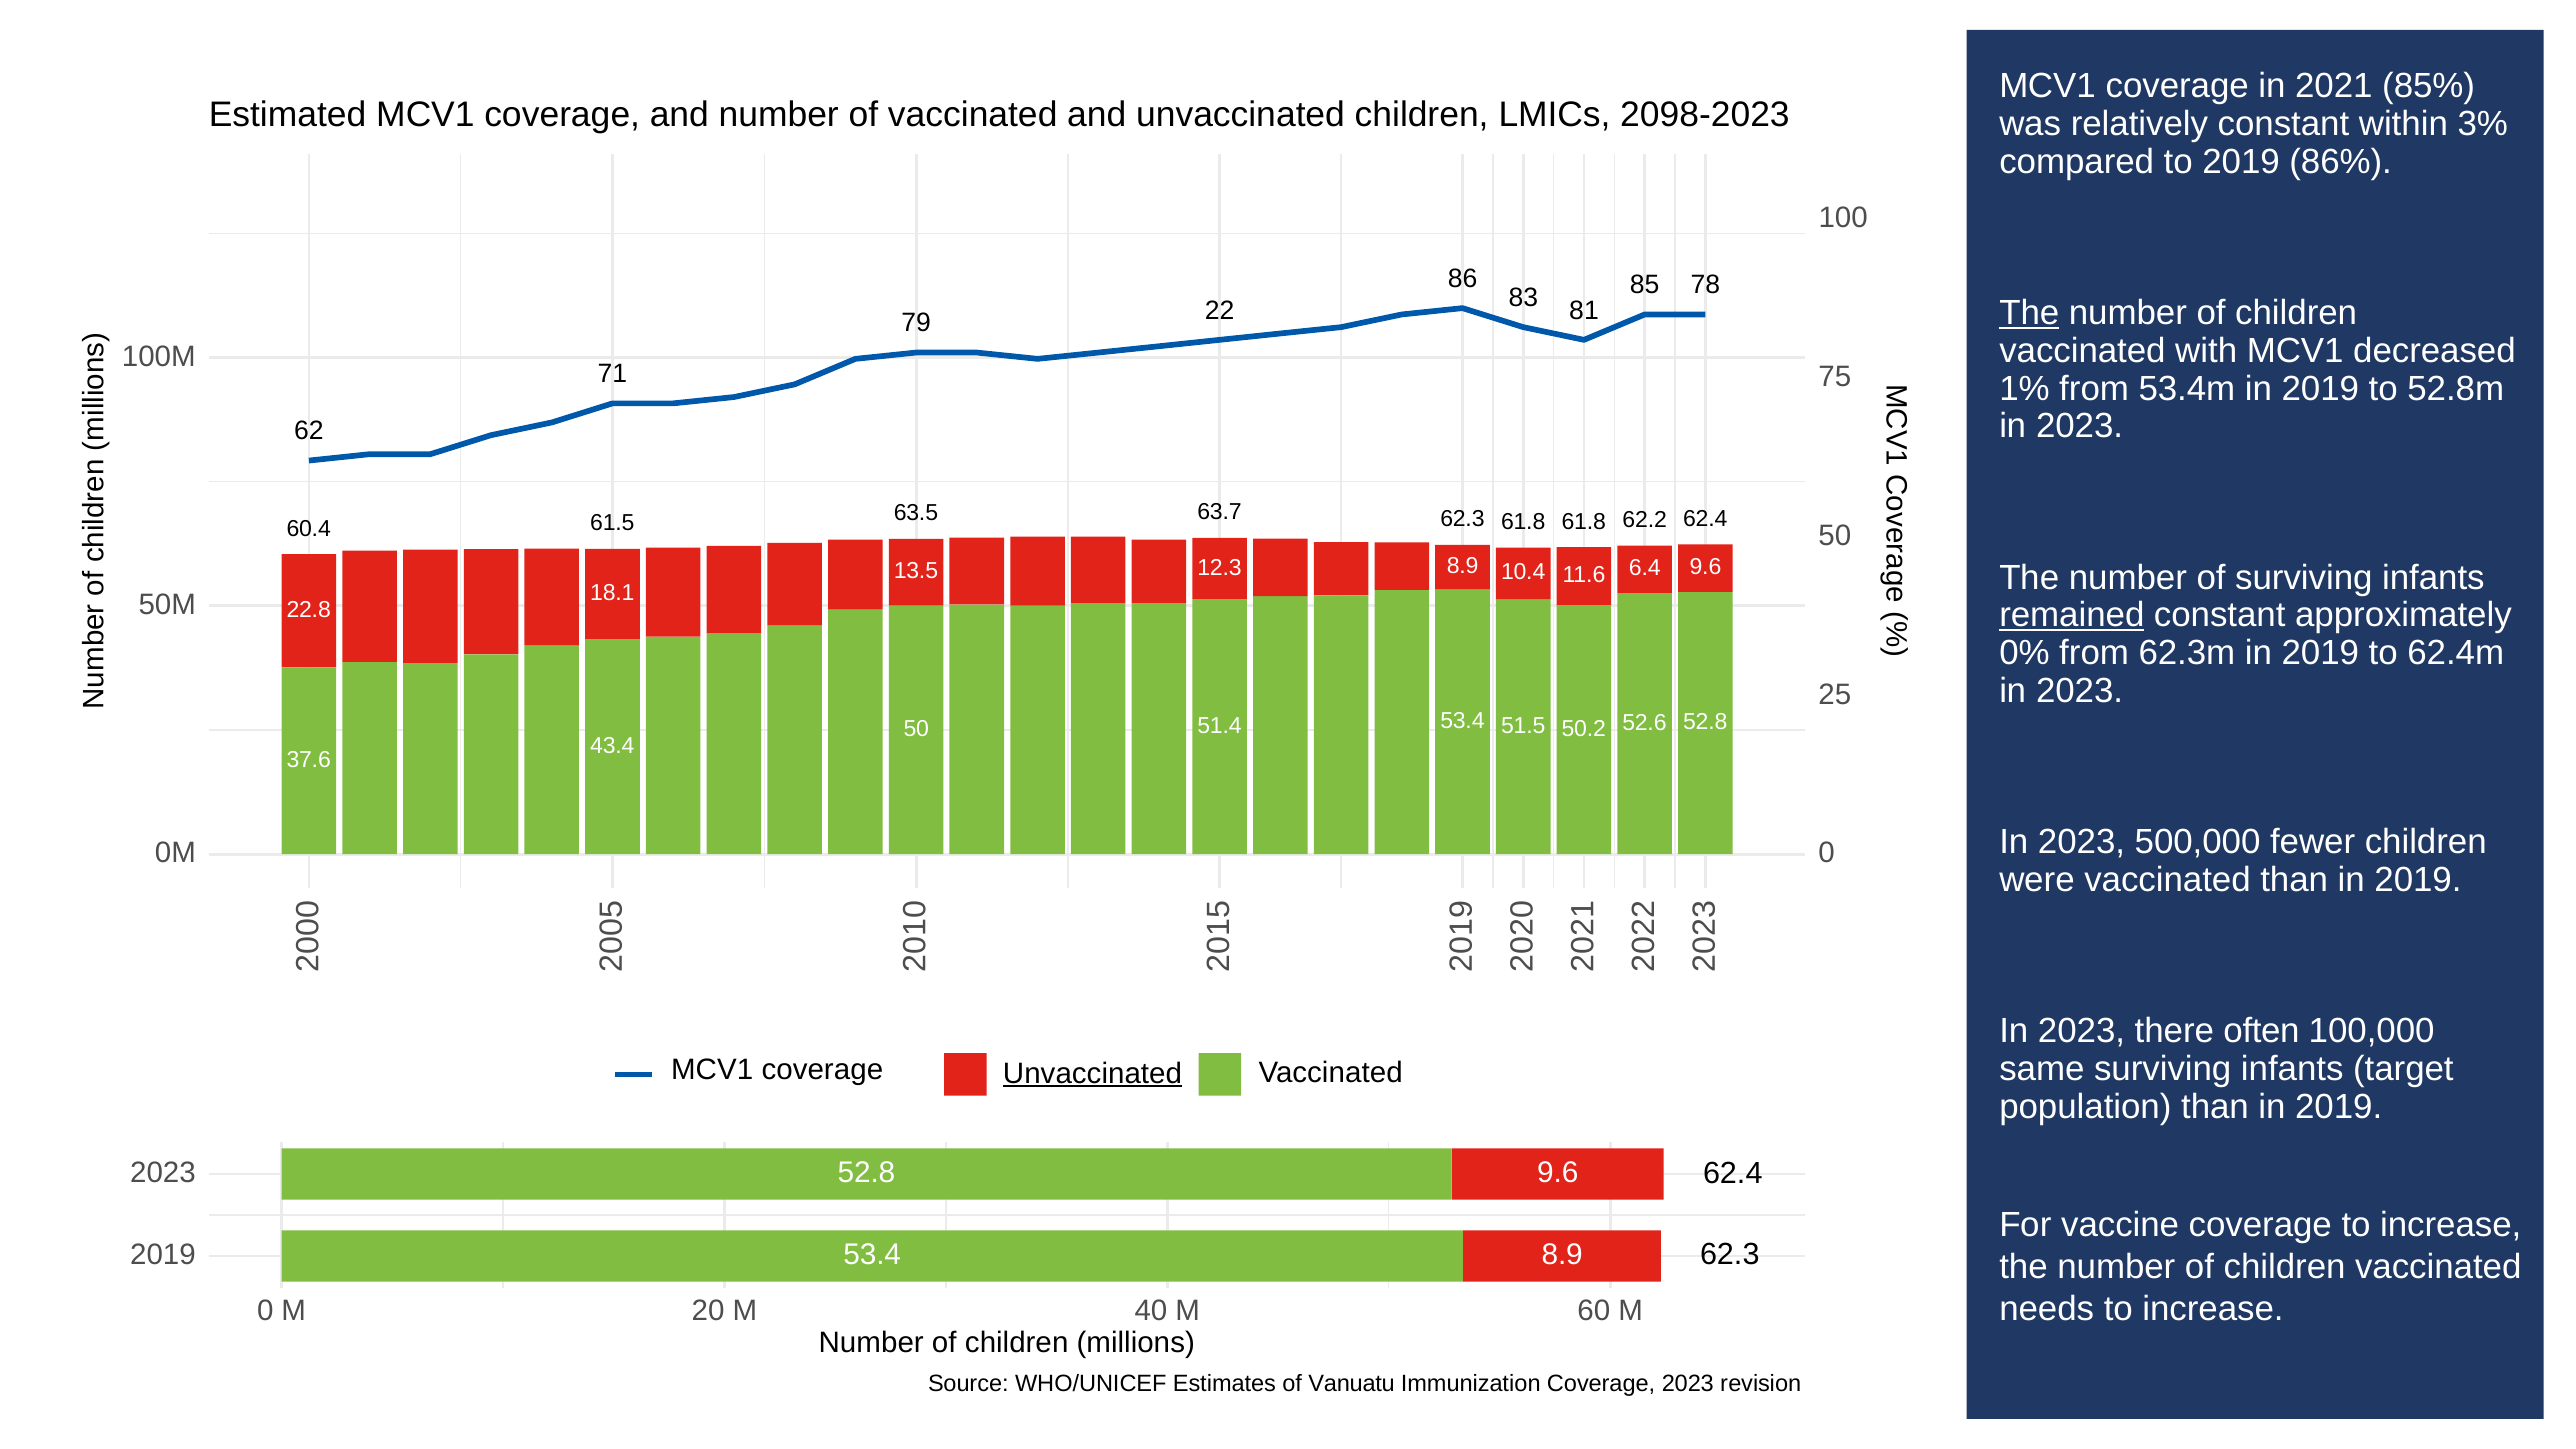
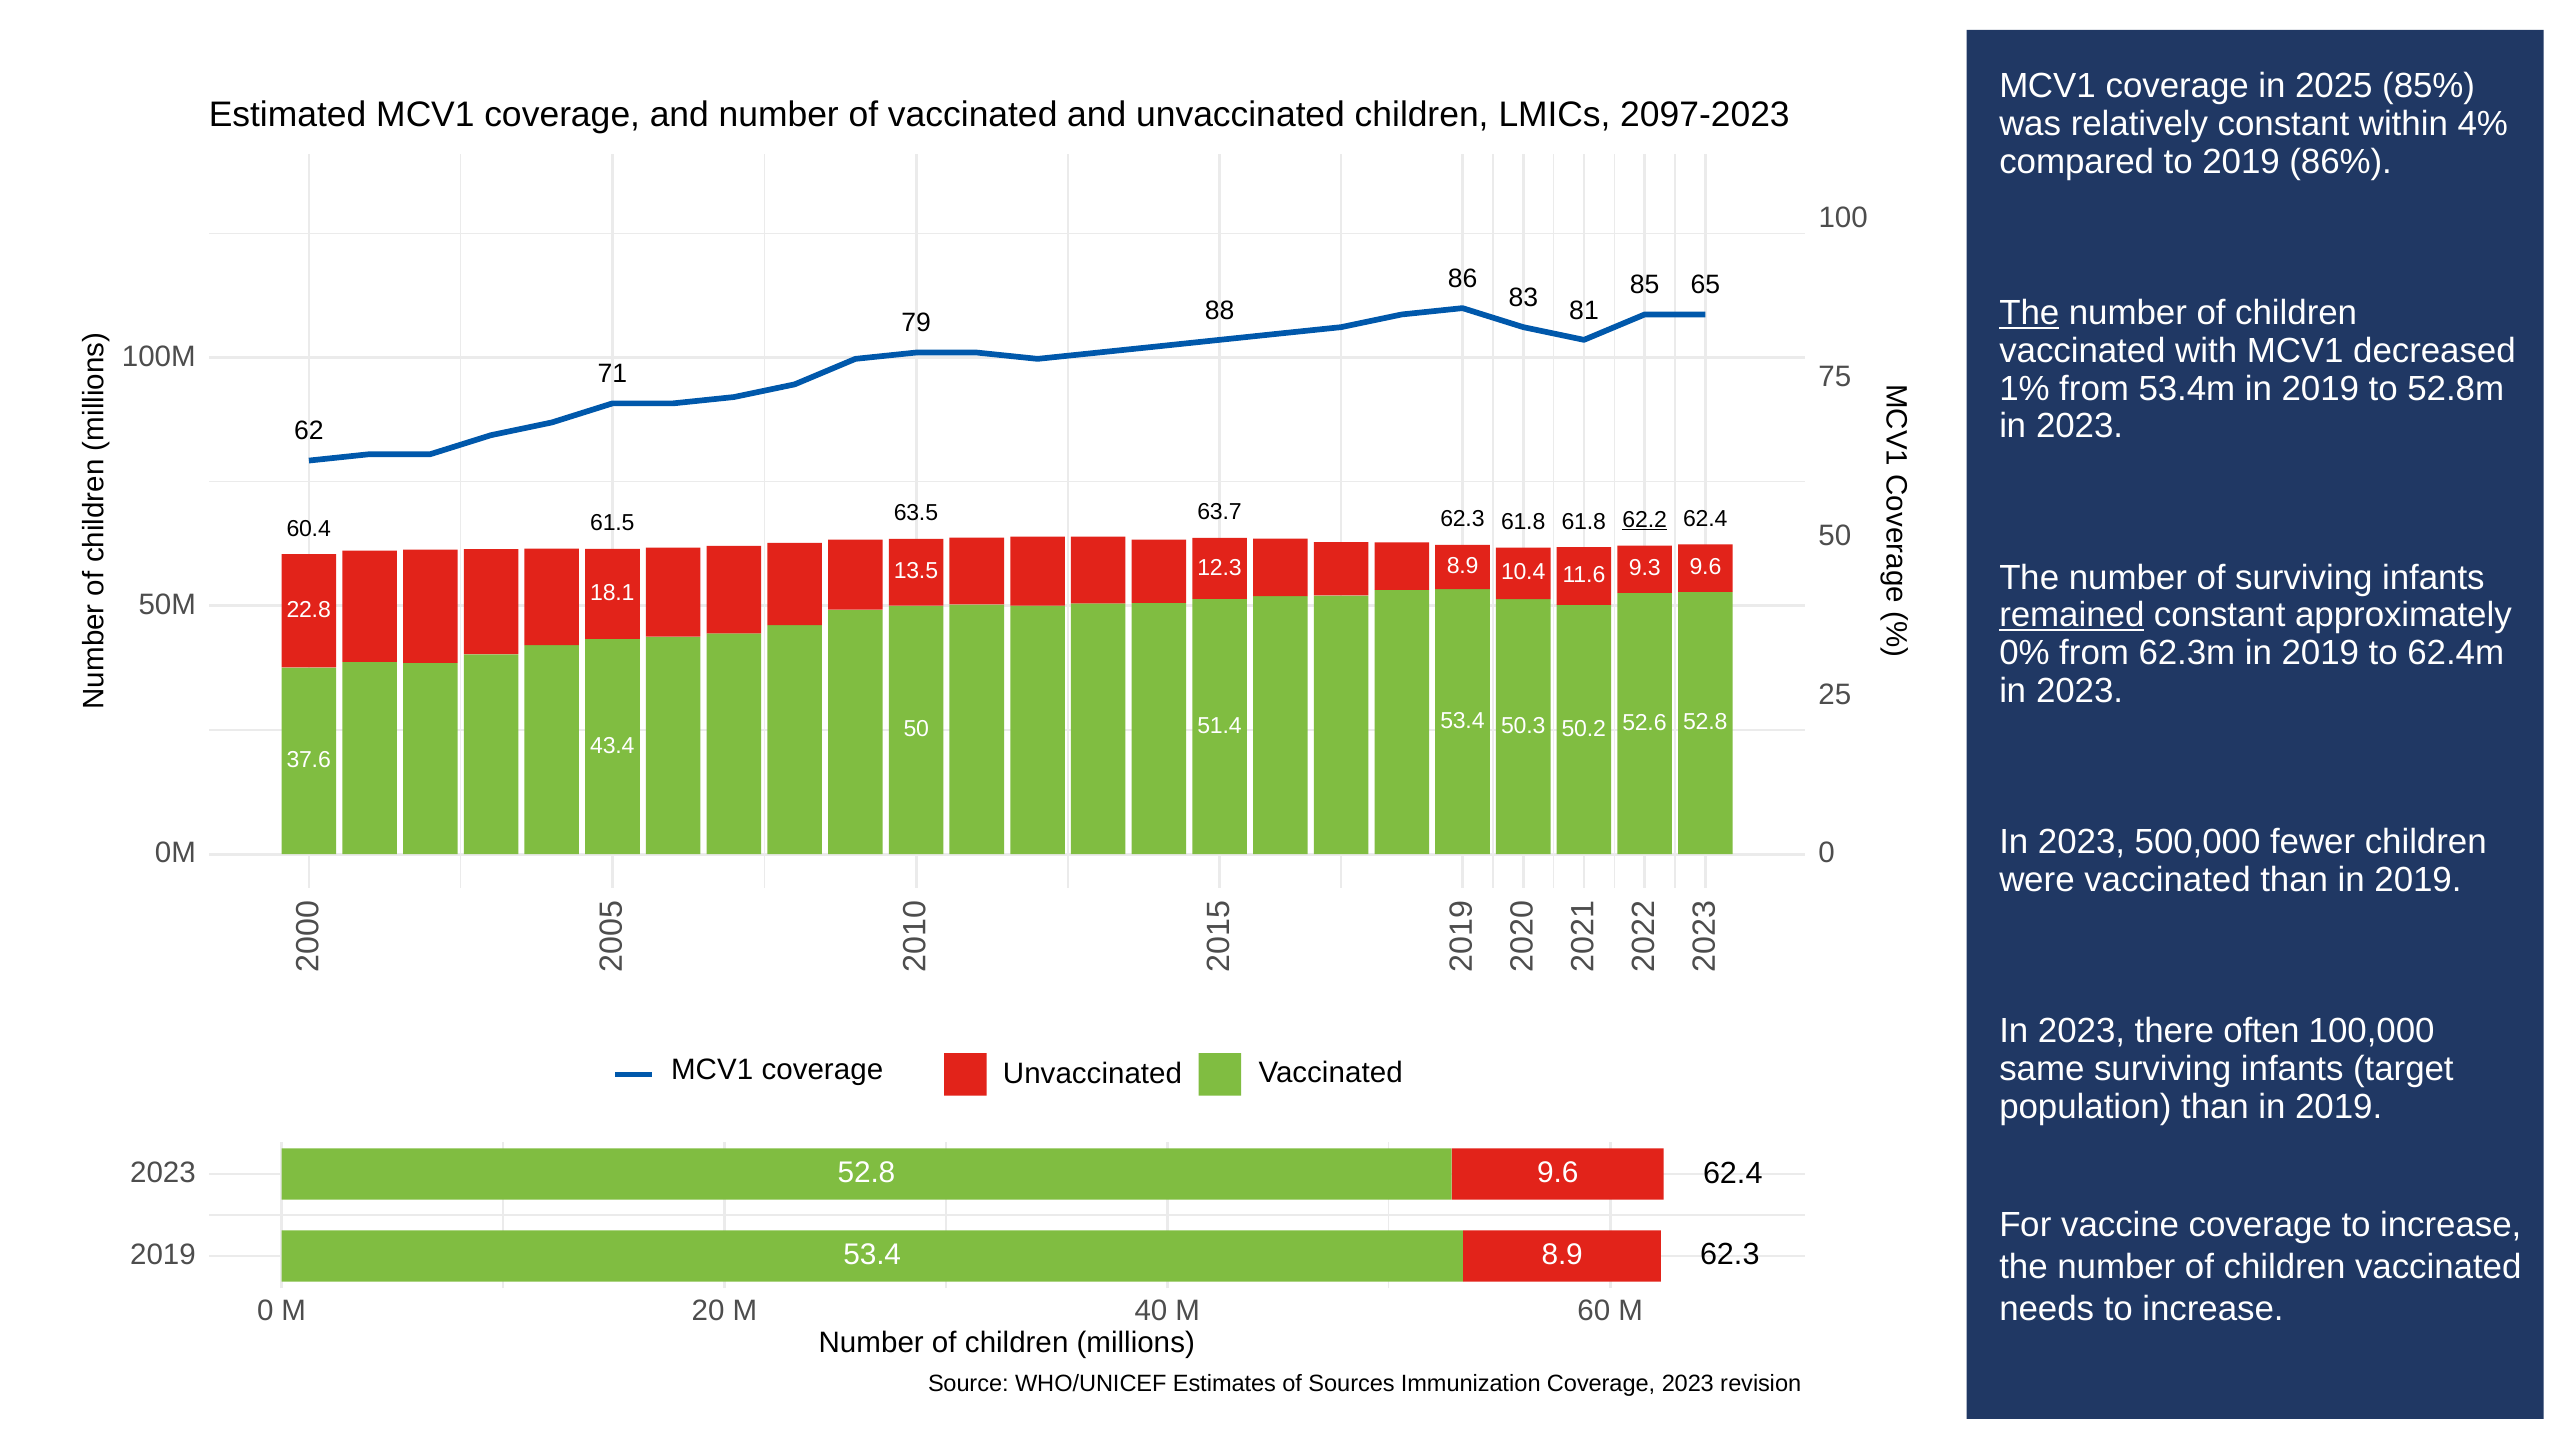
2021: 2021 -> 2025 (2334, 86)
2098-2023: 2098-2023 -> 2097-2023 (1705, 114)
3%: 3% -> 4% (2483, 124)
78: 78 -> 65 (1705, 285)
22: 22 -> 88 (1220, 310)
62.2 underline: none -> present (1645, 520)
6.4: 6.4 -> 9.3 (1645, 568)
51.5: 51.5 -> 50.3 (1523, 726)
Unvaccinated underline: present -> none (1092, 1073)
Vanuatu: Vanuatu -> Sources (1352, 1383)
